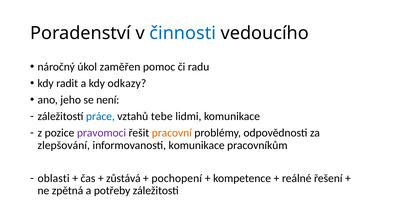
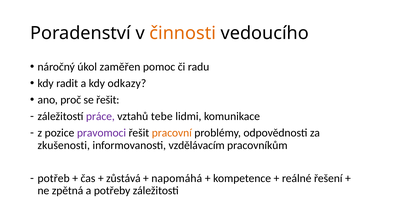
činnosti colour: blue -> orange (183, 33)
jeho: jeho -> proč (71, 100)
se není: není -> řešit (108, 100)
práce colour: blue -> purple (100, 116)
zlepšování: zlepšování -> zkušenosti (64, 145)
informovanosti komunikace: komunikace -> vzdělávacím (197, 145)
oblasti: oblasti -> potřeb (54, 178)
pochopení: pochopení -> napomáhá (177, 178)
